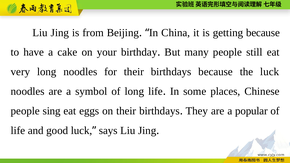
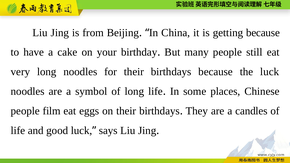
sing: sing -> film (52, 111)
popular: popular -> candles (251, 111)
